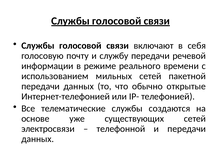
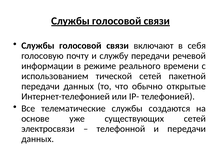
мильных: мильных -> тической (114, 76)
